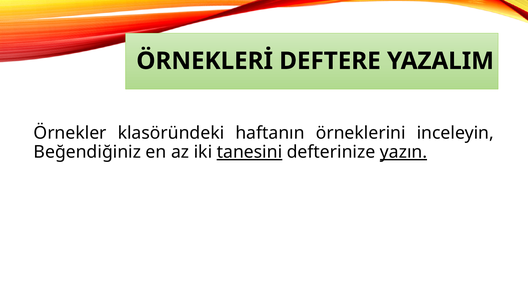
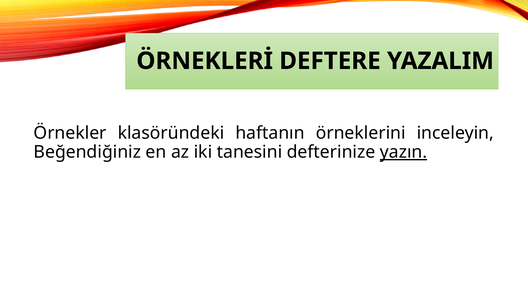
tanesini underline: present -> none (250, 152)
